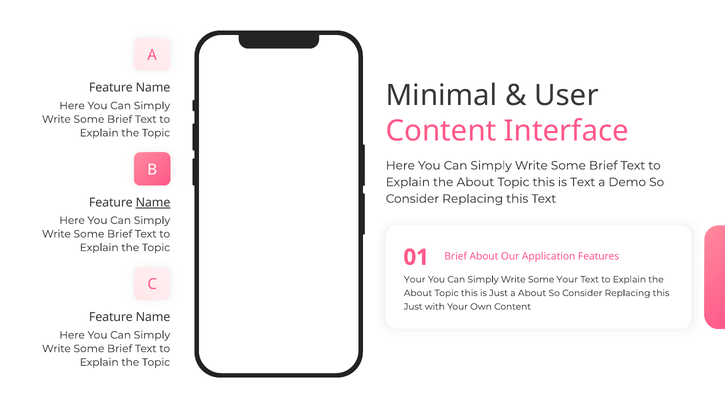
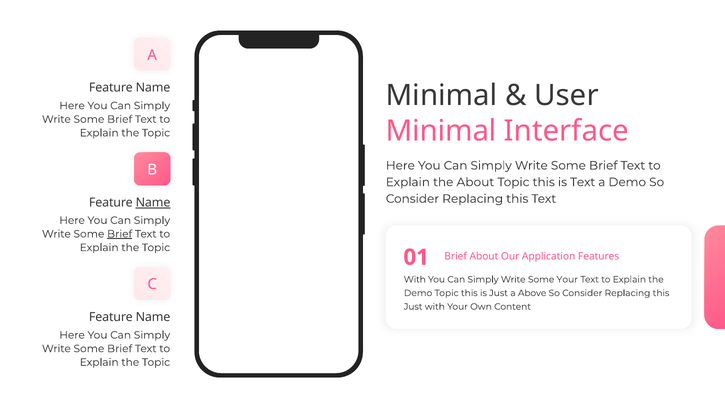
Content: Content -> Minimal (441, 131)
Brief underline: none -> present (120, 234)
Your: Your -> With (415, 279)
About: About -> Demo (418, 293)
a About: About -> Above (532, 293)
